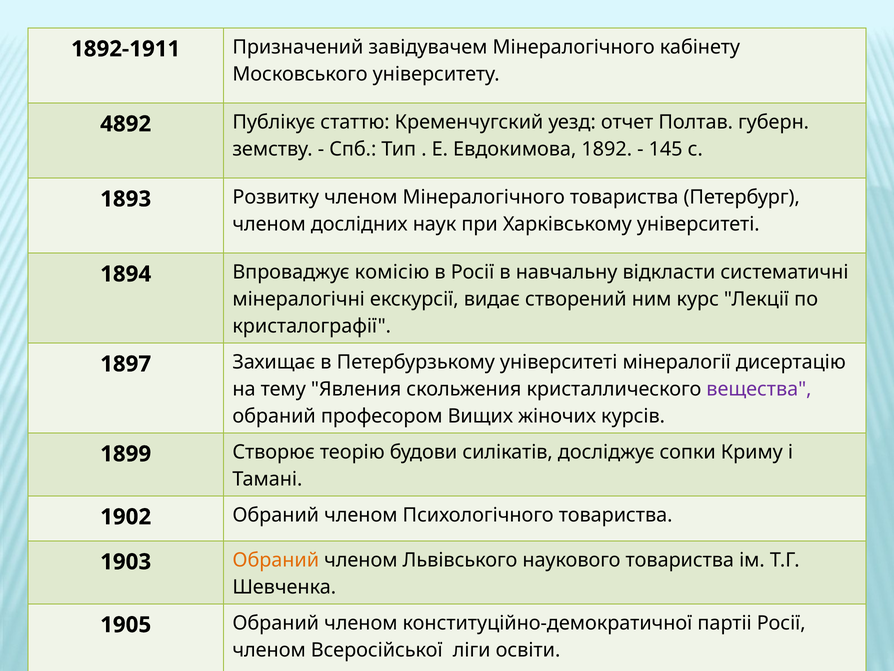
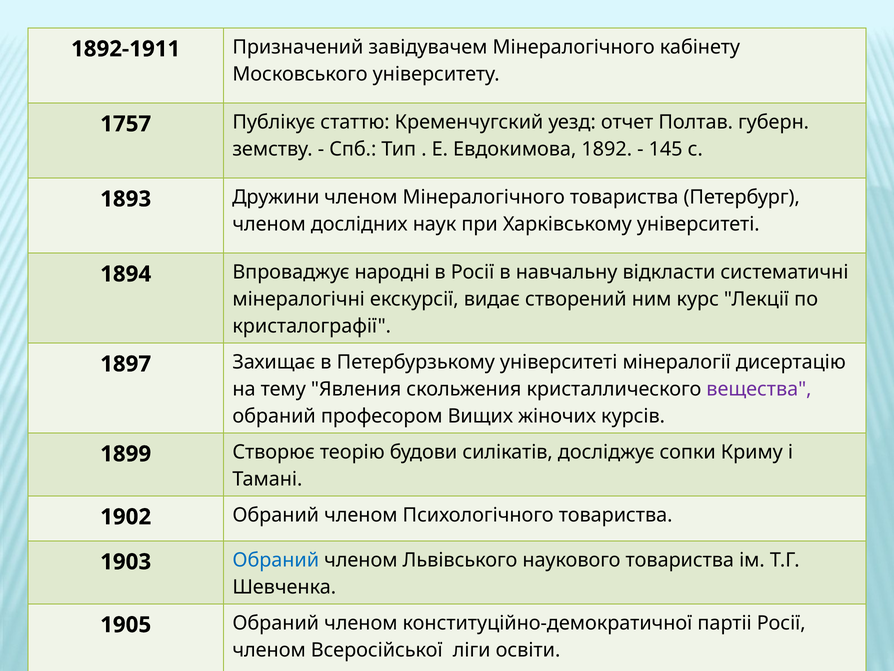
4892: 4892 -> 1757 (126, 124)
Розвитку: Розвитку -> Дружини (276, 197)
комісію: комісію -> народні (392, 272)
Обраний colour: orange -> blue (276, 560)
